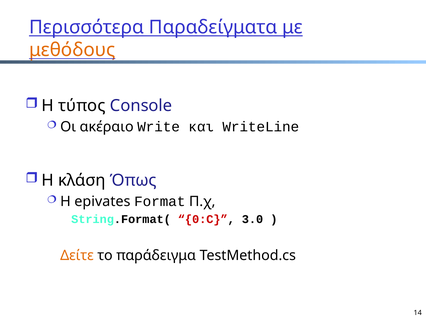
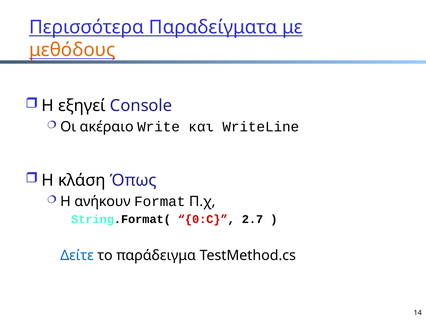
τύπος: τύπος -> εξηγεί (82, 106)
epivates: epivates -> ανήκουν (103, 201)
3.0: 3.0 -> 2.7 (253, 219)
Δείτε colour: orange -> blue (77, 255)
